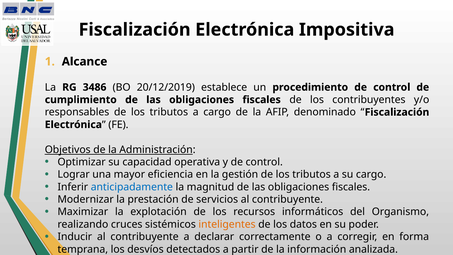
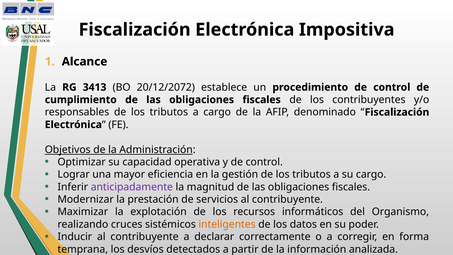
3486: 3486 -> 3413 (95, 87)
20/12/2019: 20/12/2019 -> 20/12/2072 (166, 87)
anticipadamente colour: blue -> purple (132, 187)
